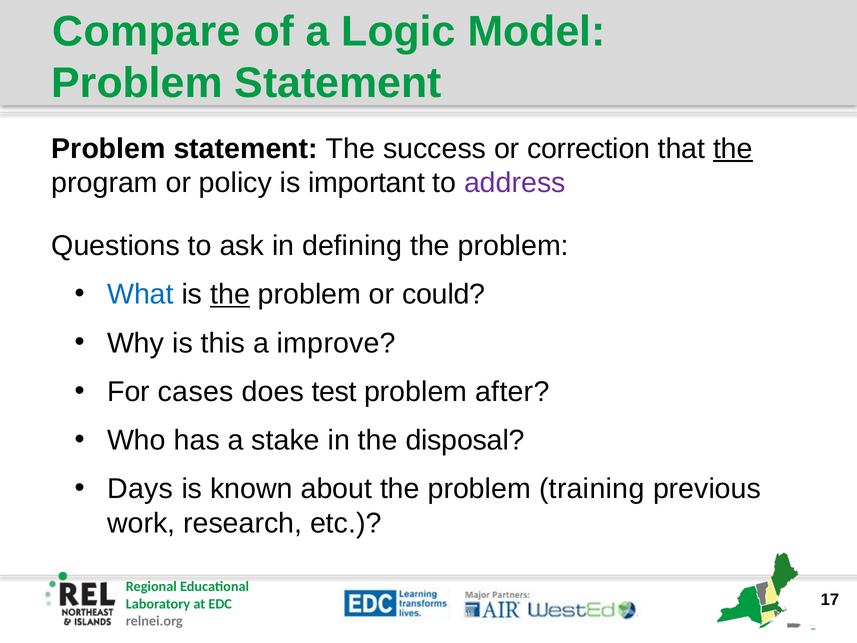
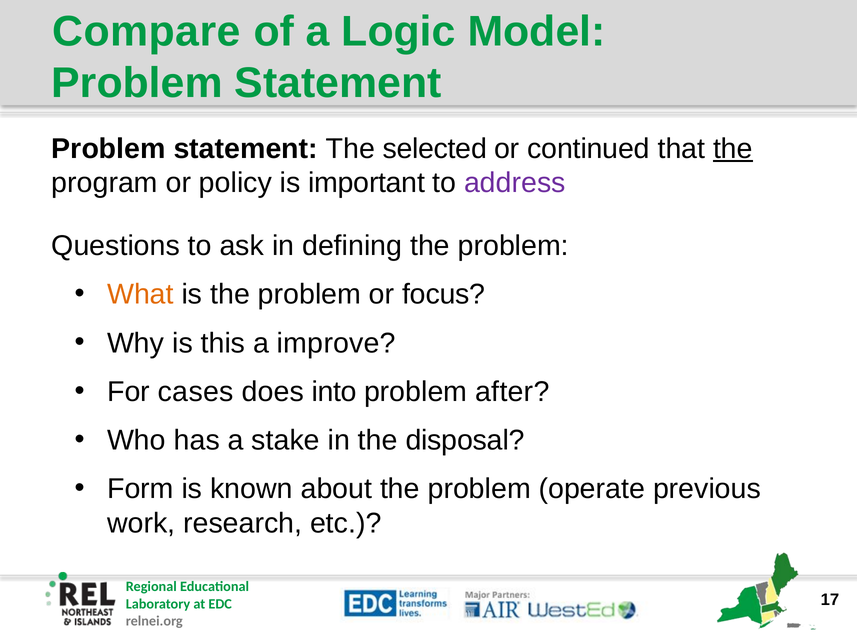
success: success -> selected (435, 149)
correction: correction -> continued (589, 149)
What colour: blue -> orange (140, 294)
the underline: present -> none (230, 294)
could: could -> focus (444, 294)
test: test -> into (334, 392)
Days: Days -> Form (140, 489)
training: training -> operate (592, 489)
